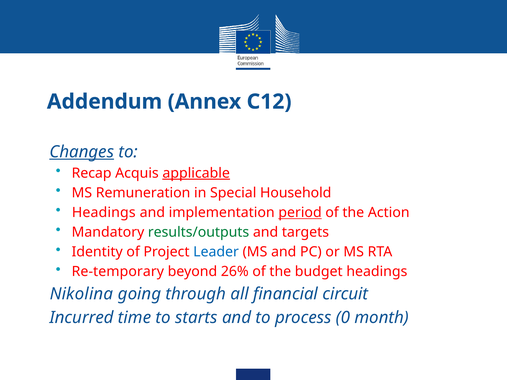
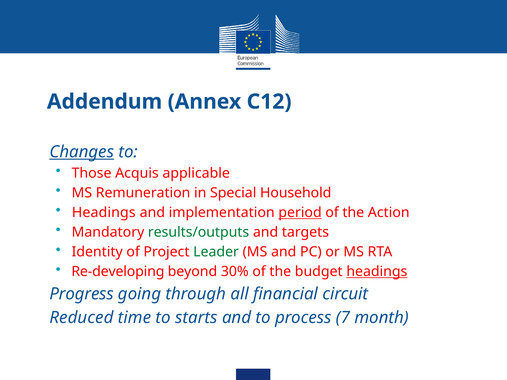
Recap: Recap -> Those (92, 173)
applicable underline: present -> none (196, 173)
Leader colour: blue -> green (216, 252)
Re-temporary: Re-temporary -> Re-developing (118, 272)
26%: 26% -> 30% (235, 272)
headings underline: none -> present (377, 272)
Nikolina: Nikolina -> Progress (82, 294)
Incurred: Incurred -> Reduced (81, 318)
0: 0 -> 7 (343, 318)
